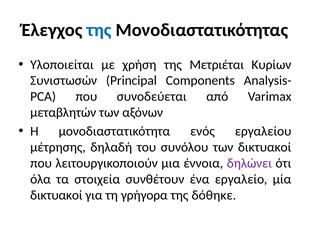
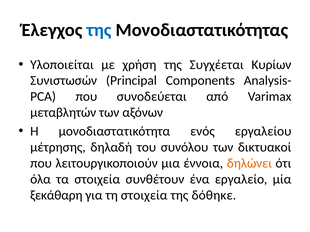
Μετριέται: Μετριέται -> Συγχέεται (217, 65)
δηλώνει colour: purple -> orange (249, 164)
δικτυακοί: δικτυακοί -> ξεκάθαρη (56, 196)
τη γρήγορα: γρήγορα -> στοιχεία (144, 196)
